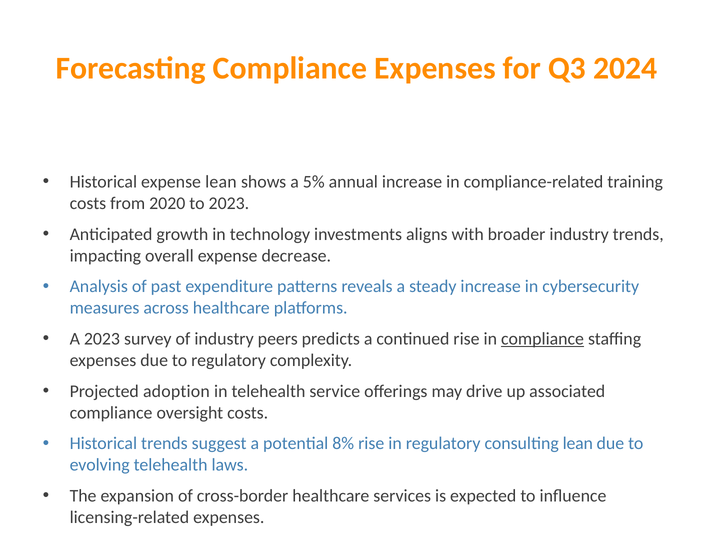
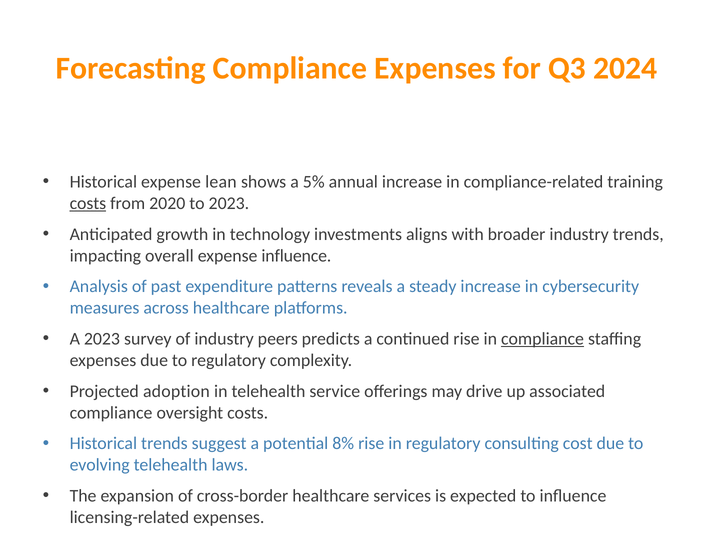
costs underline: none -> present (88, 204)
expense decrease: decrease -> influence (296, 256)
consulting lean: lean -> cost (578, 444)
